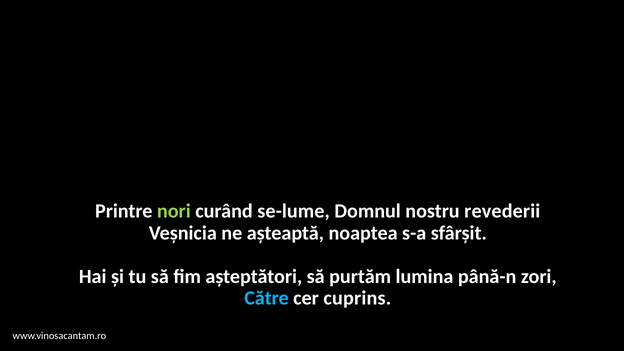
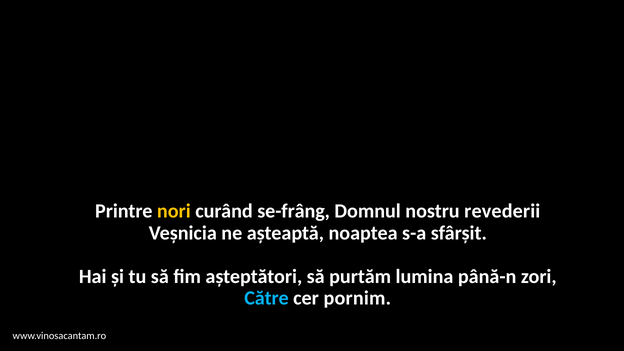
nori colour: light green -> yellow (174, 211)
se-lume: se-lume -> se-frâng (294, 211)
cuprins: cuprins -> pornim (357, 298)
